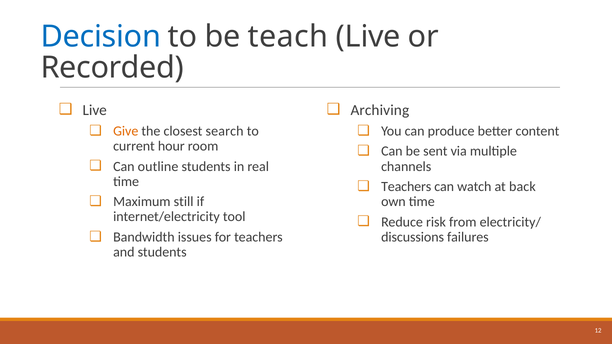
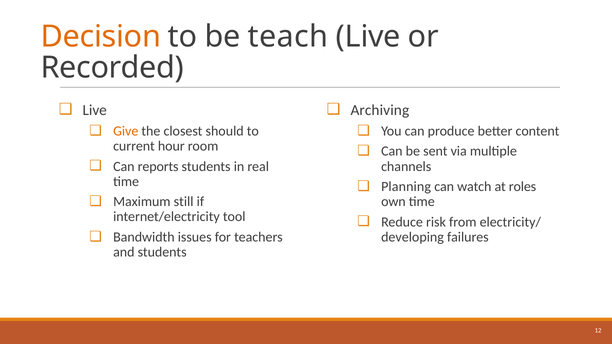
Decision colour: blue -> orange (101, 37)
search: search -> should (225, 131)
outline: outline -> reports (158, 167)
Teachers: Teachers -> Planning (406, 187)
back: back -> roles (523, 187)
discussions: discussions -> developing (413, 237)
